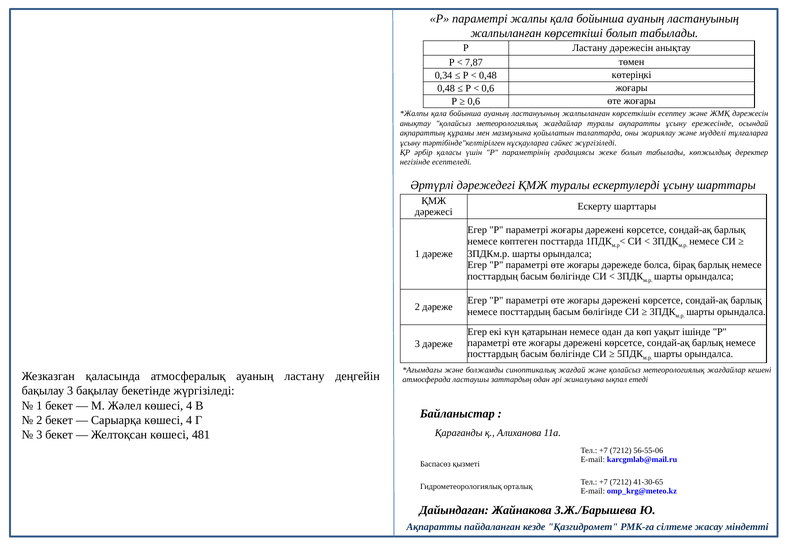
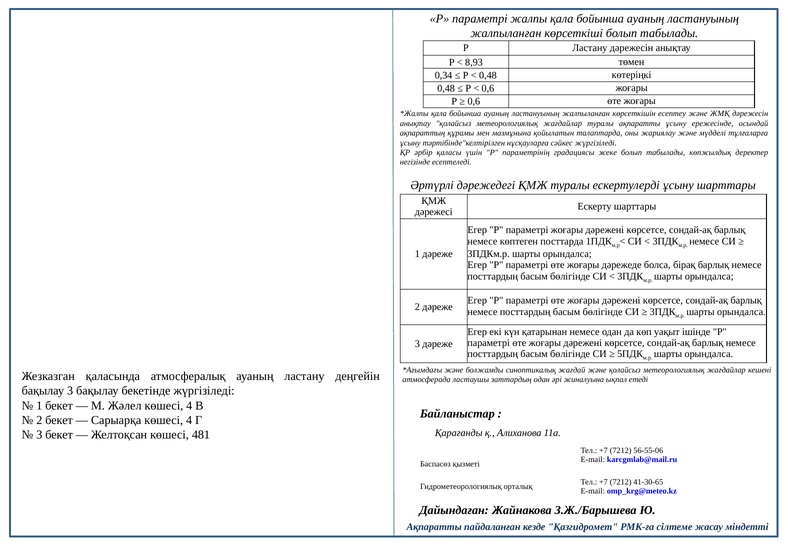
7,87: 7,87 -> 8,93 (474, 62)
